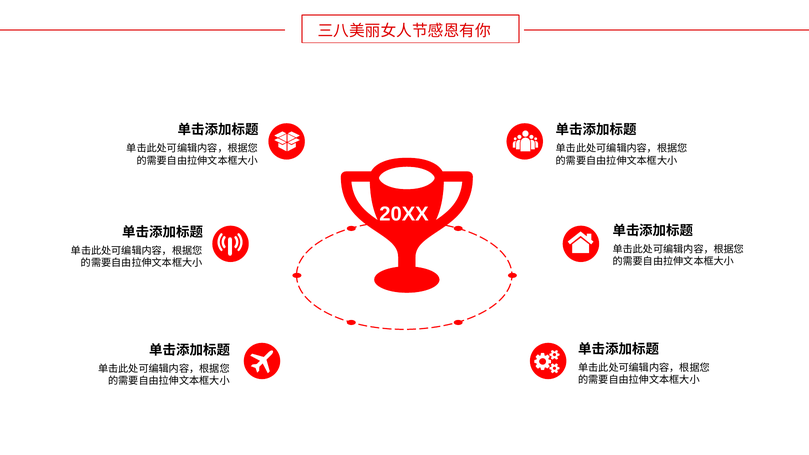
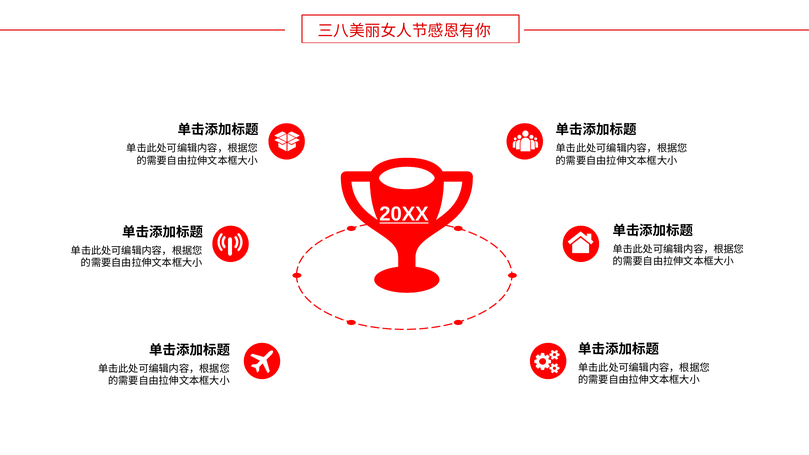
20XX underline: none -> present (404, 214)
